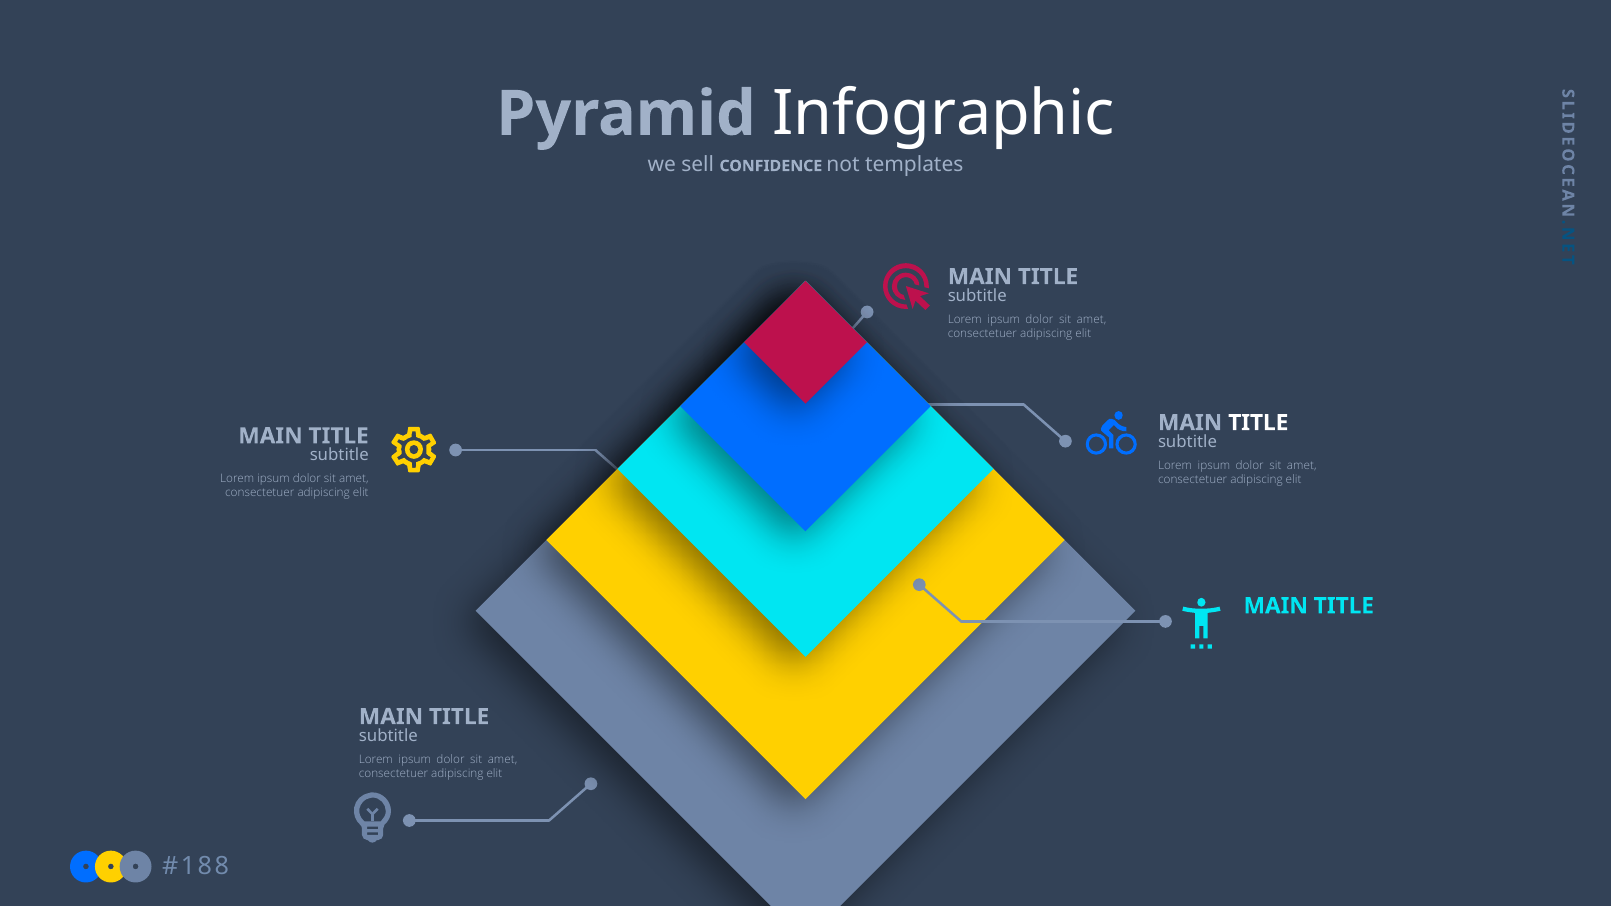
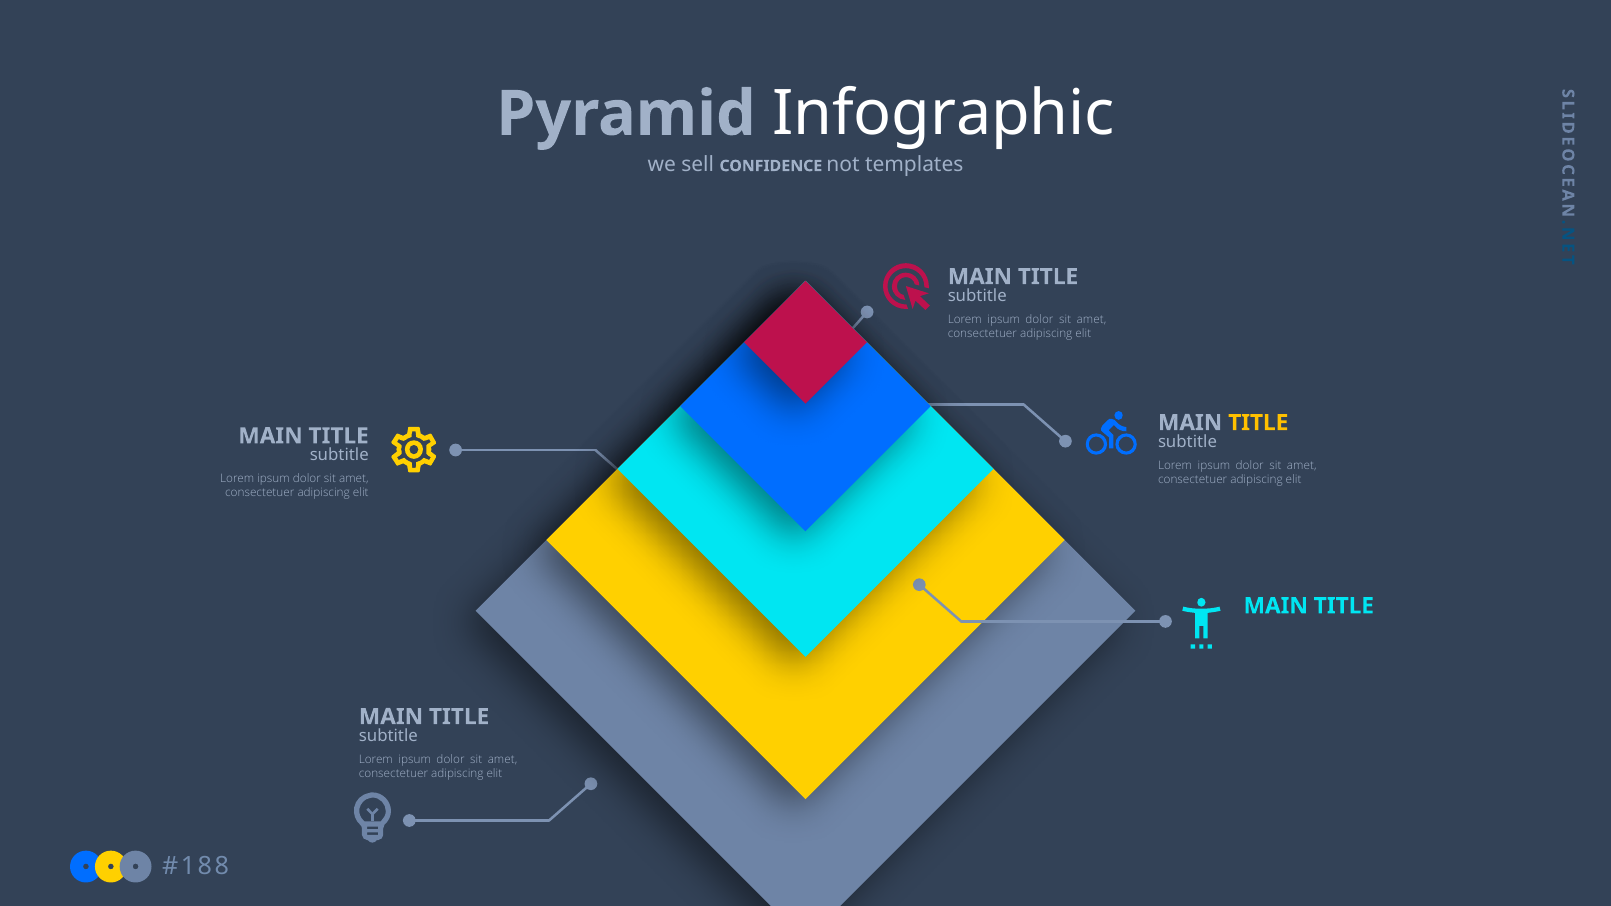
TITLE colour: white -> yellow (1258, 423)
